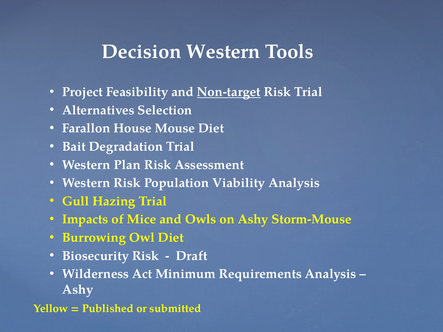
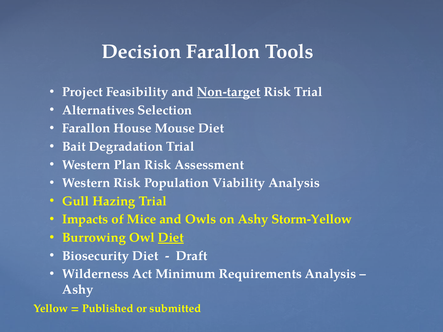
Decision Western: Western -> Farallon (223, 52)
Storm-Mouse: Storm-Mouse -> Storm-Yellow (312, 220)
Diet underline: none -> present (171, 238)
Biosecurity Risk: Risk -> Diet (145, 256)
